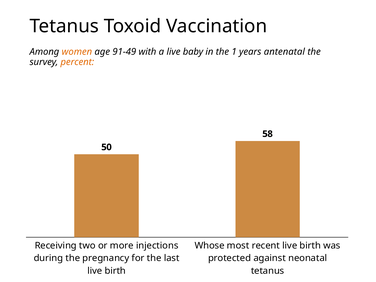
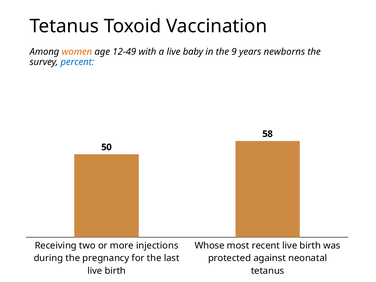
91-49: 91-49 -> 12-49 (124, 52)
1: 1 -> 9 (234, 52)
antenatal: antenatal -> newborns (284, 52)
percent colour: orange -> blue (77, 62)
